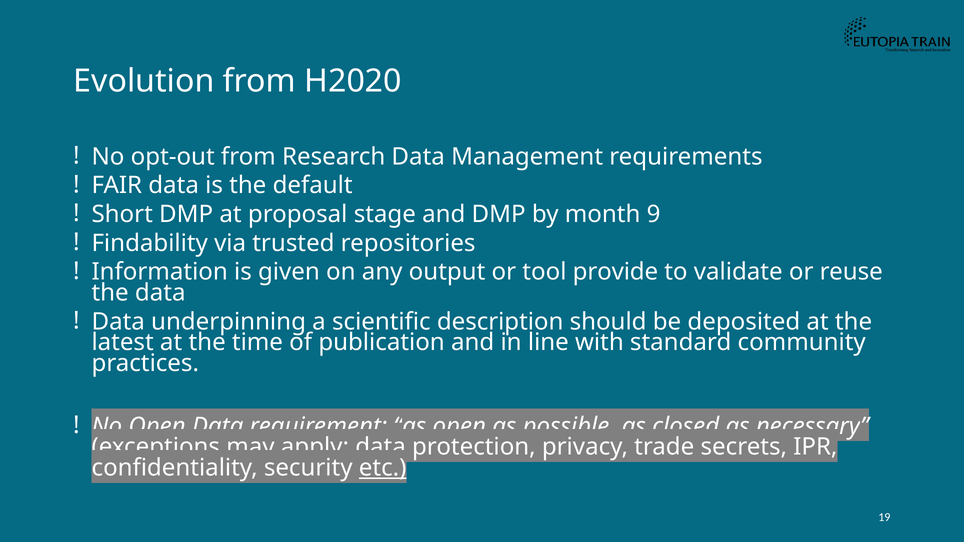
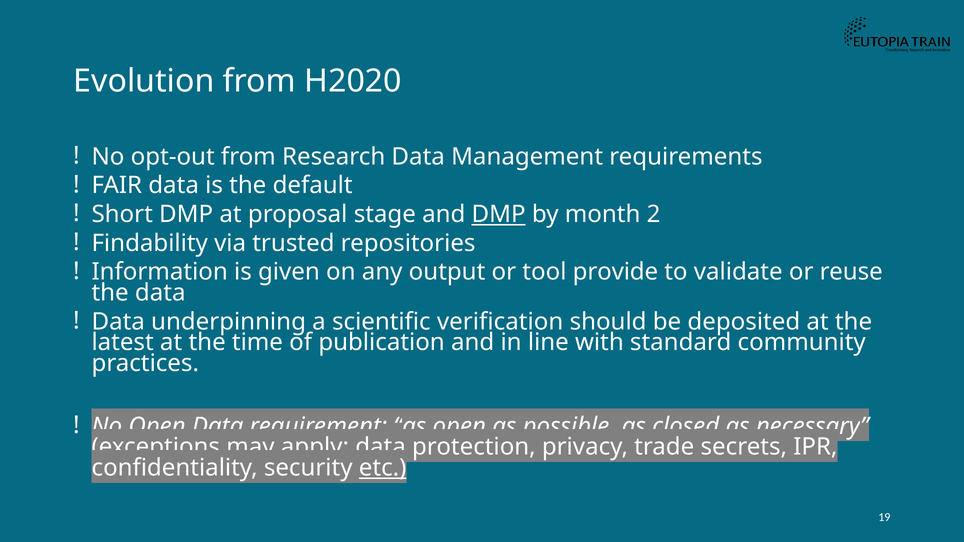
DMP underline: none -> present (499, 214)
9: 9 -> 2 (654, 214)
description: description -> verification (500, 322)
